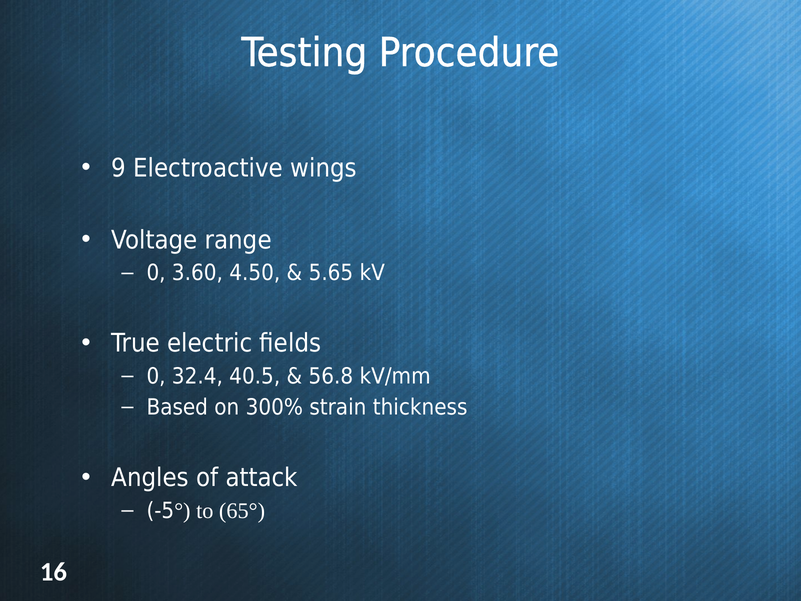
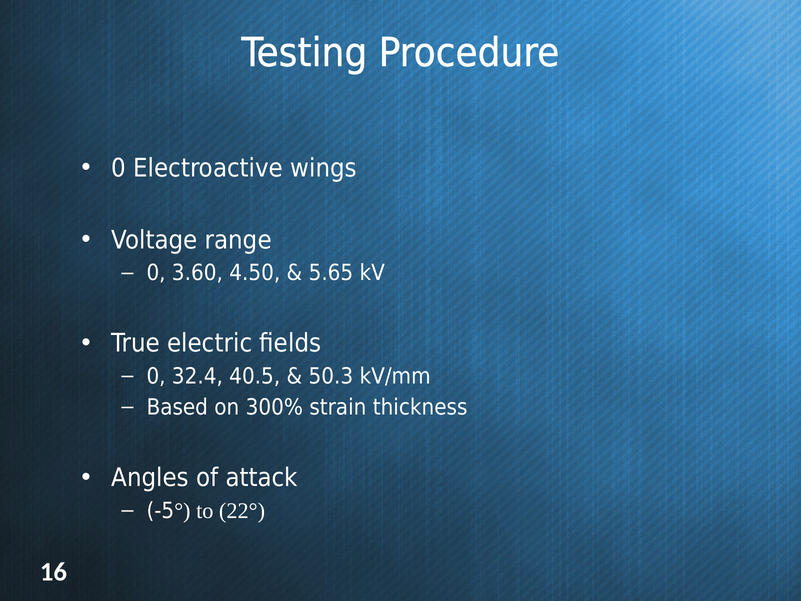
9: 9 -> 0 (119, 168)
56.8: 56.8 -> 50.3 (331, 376)
65°: 65° -> 22° (242, 510)
